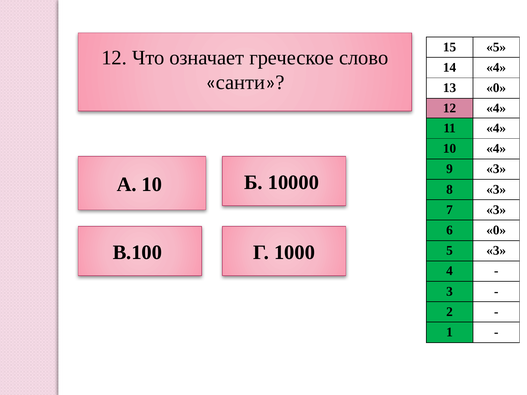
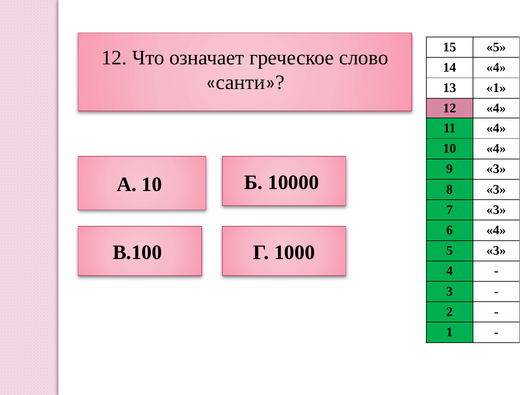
13 0: 0 -> 1 (496, 88)
6 0: 0 -> 4 (496, 230)
